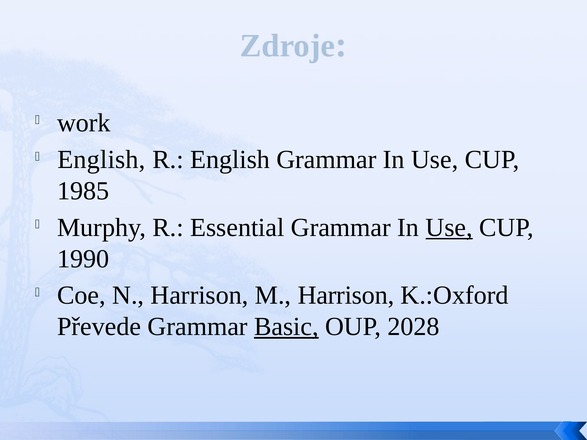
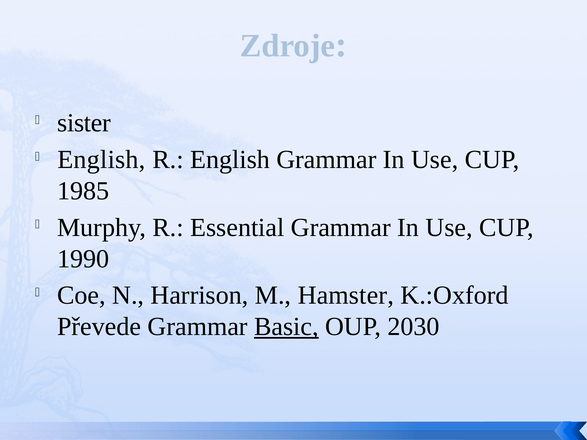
work: work -> sister (84, 123)
Use underline: present -> none (449, 228)
M Harrison: Harrison -> Hamster (346, 295)
2028: 2028 -> 2030 (414, 327)
